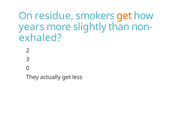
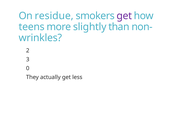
get colour: orange -> purple (124, 16)
years: years -> teens (32, 27)
exhaled: exhaled -> wrinkles (40, 38)
